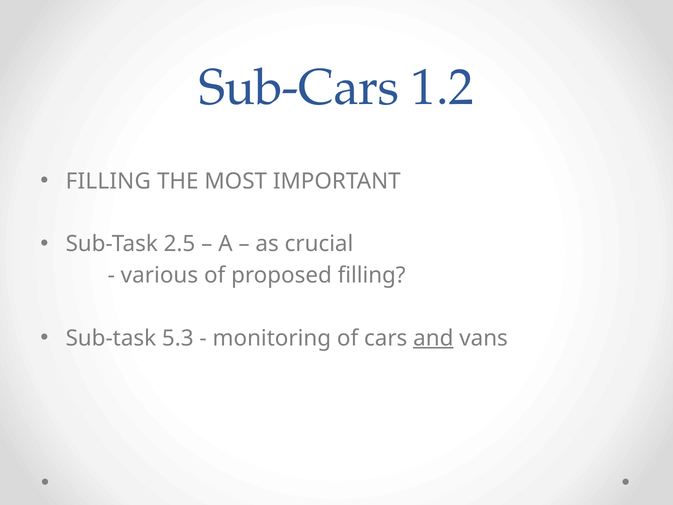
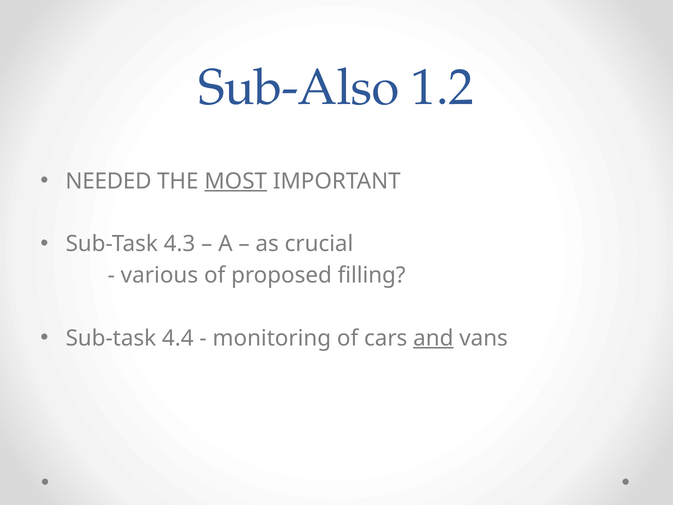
Sub-Cars: Sub-Cars -> Sub-Also (299, 88)
FILLING: FILLING -> NEEDED (109, 181)
MOST underline: none -> present (236, 181)
2.5: 2.5 -> 4.3 (179, 244)
5.3: 5.3 -> 4.4 (178, 338)
